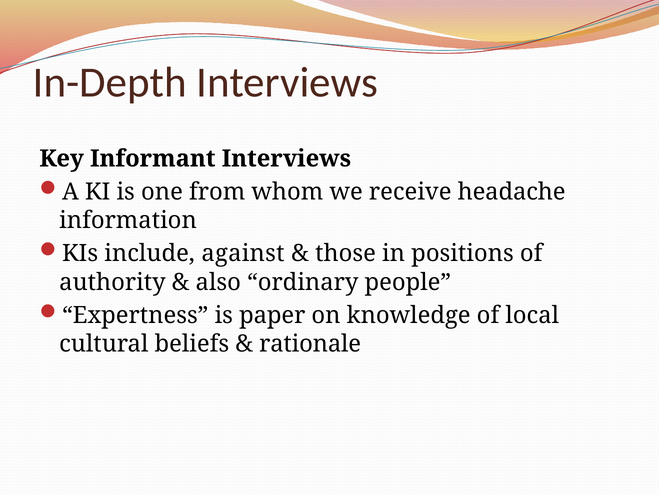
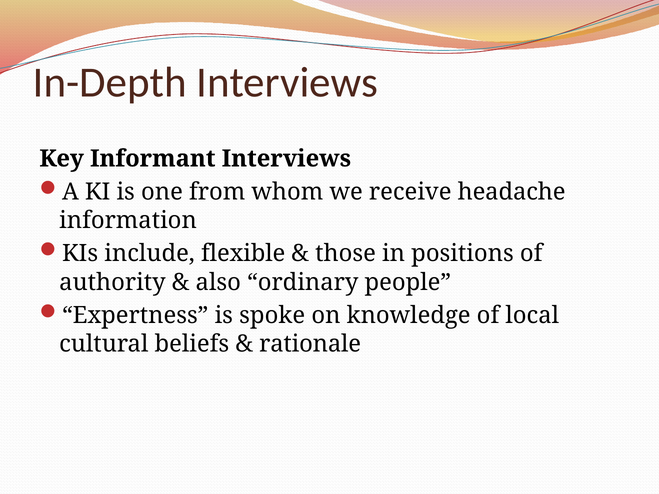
against: against -> flexible (243, 254)
paper: paper -> spoke (272, 316)
